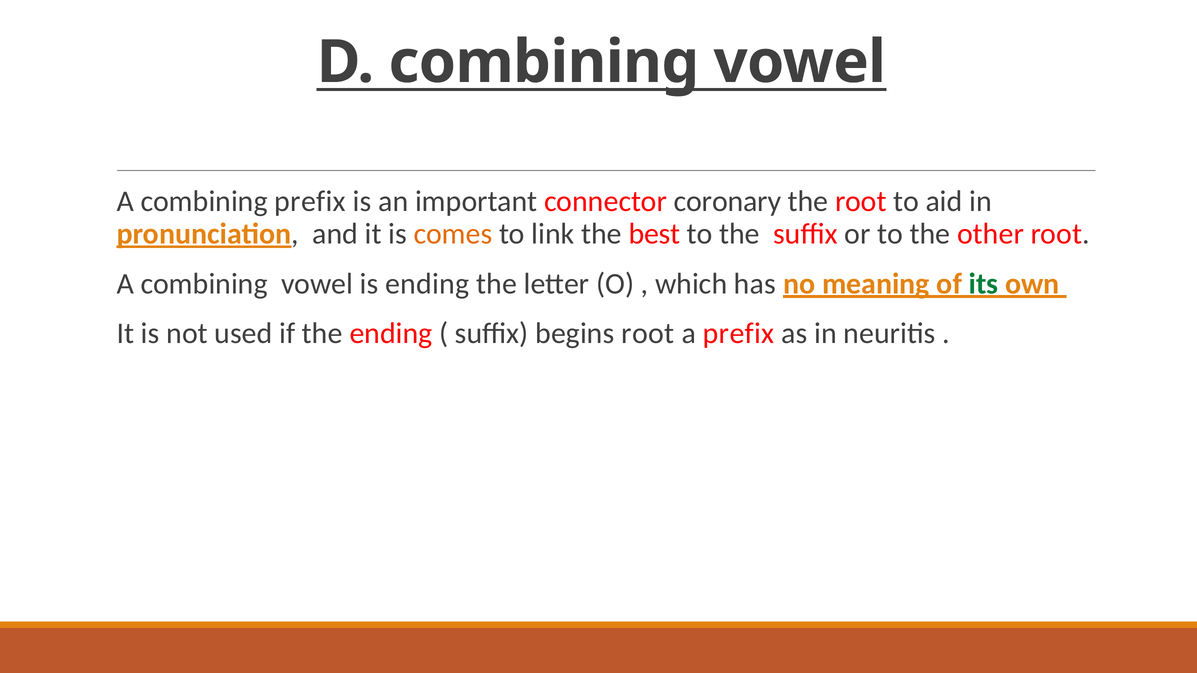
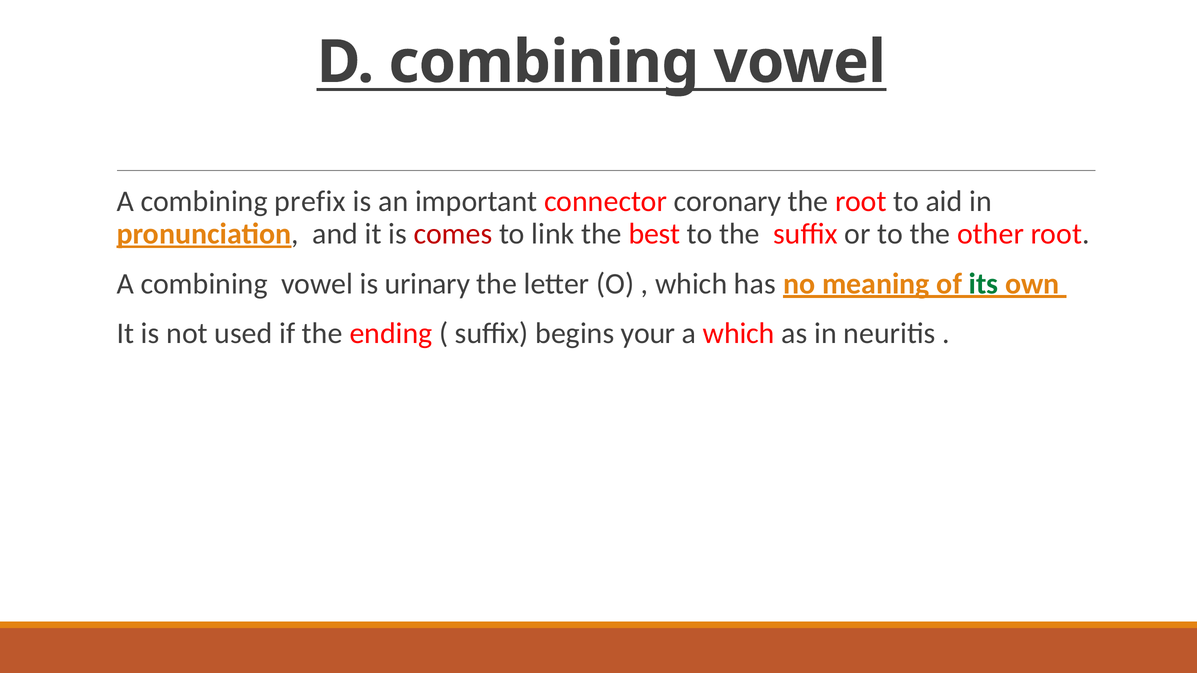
comes colour: orange -> red (453, 234)
is ending: ending -> urinary (428, 284)
begins root: root -> your (648, 334)
a prefix: prefix -> which (739, 334)
